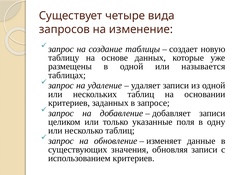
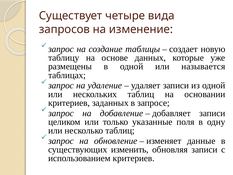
значения: значения -> изменить (130, 149)
